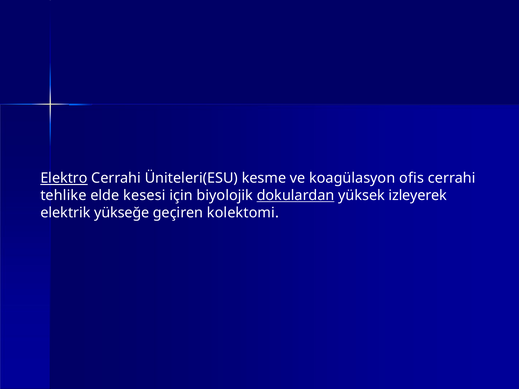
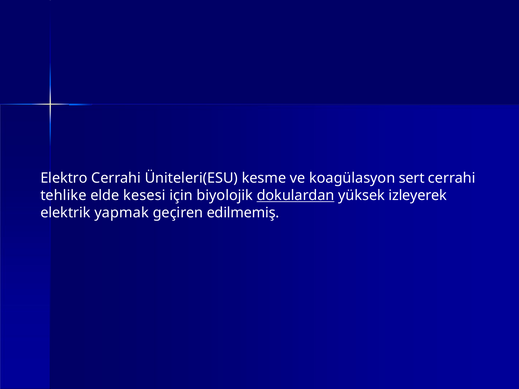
Elektro underline: present -> none (64, 178)
ofis: ofis -> sert (412, 178)
yükseğe: yükseğe -> yapmak (122, 213)
kolektomi: kolektomi -> edilmemiş (243, 213)
